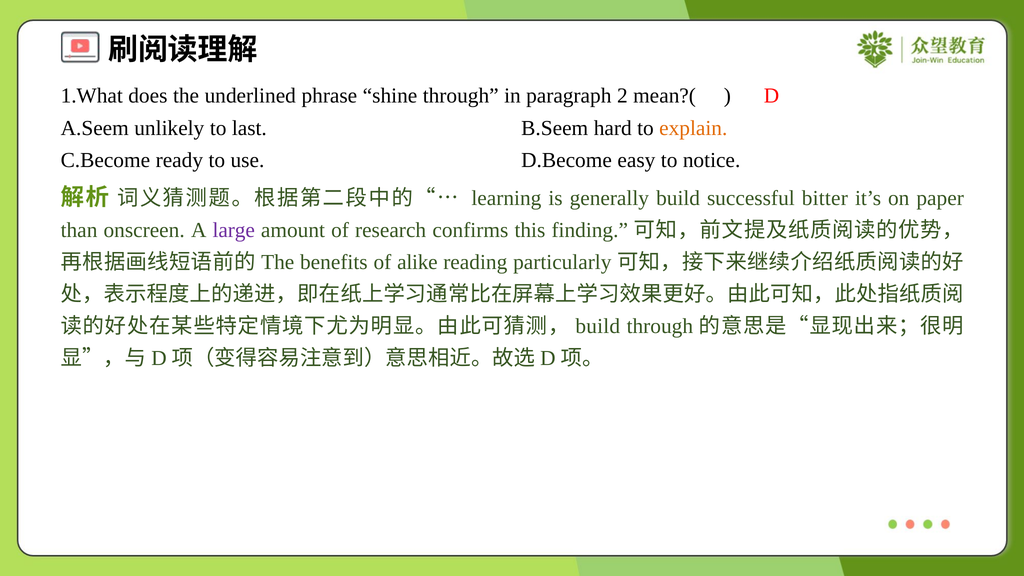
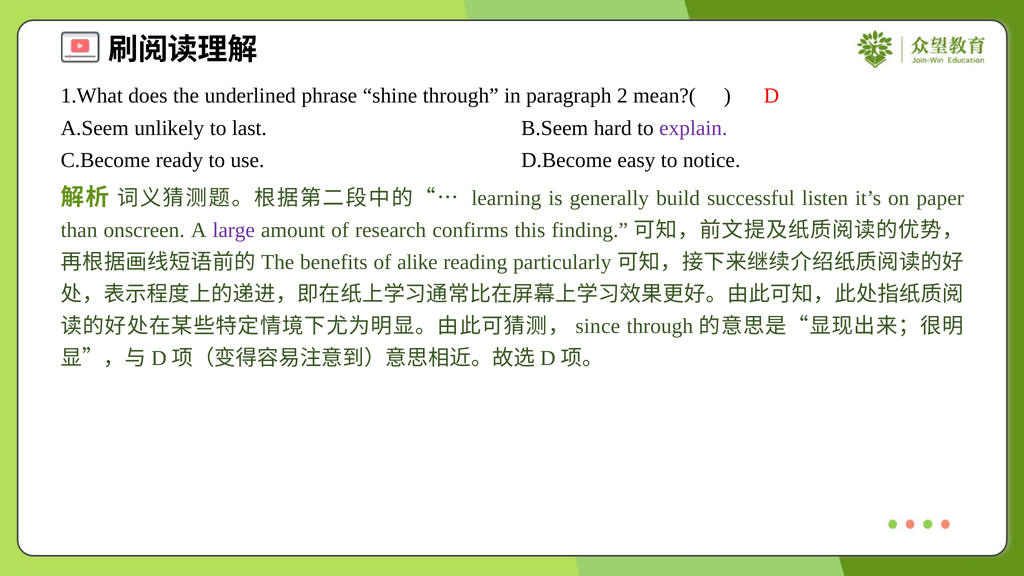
explain colour: orange -> purple (693, 128)
bitter: bitter -> listen (825, 198)
build: build -> since (598, 326)
